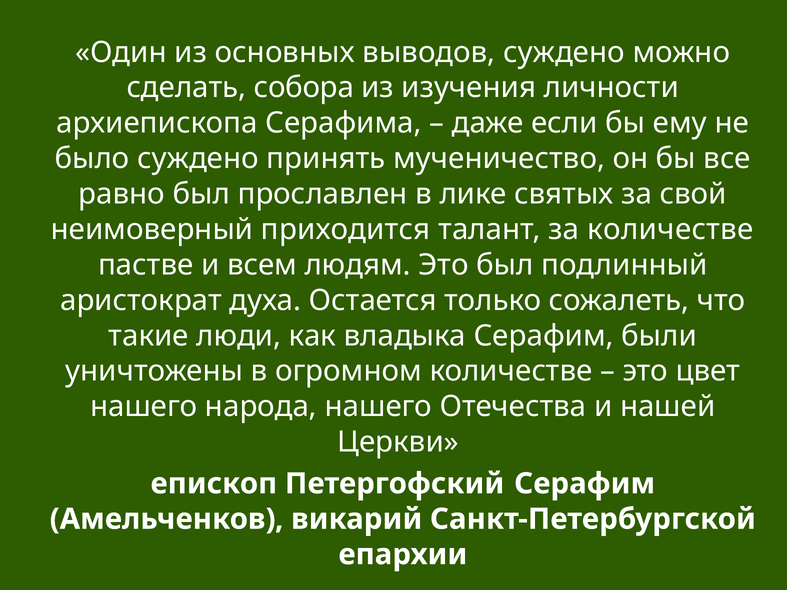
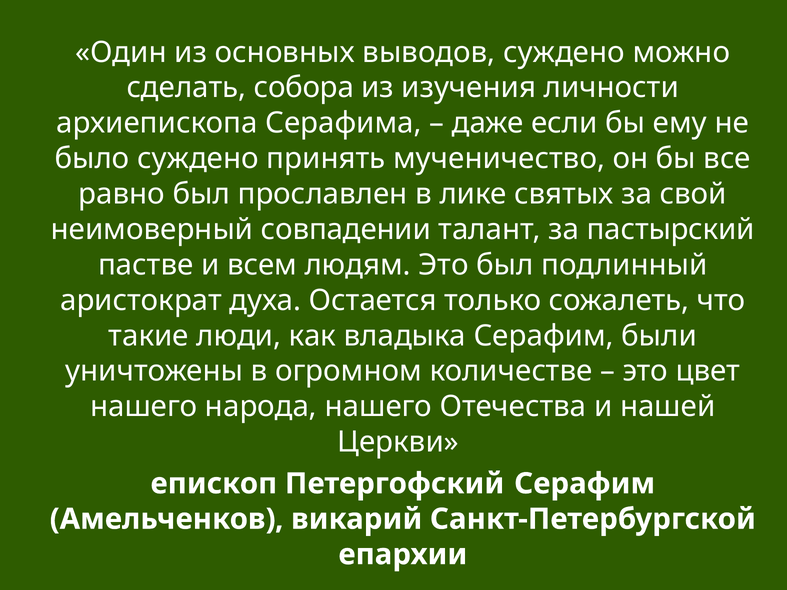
приходится: приходится -> совпадении (346, 230)
за количестве: количестве -> пастырский (671, 230)
